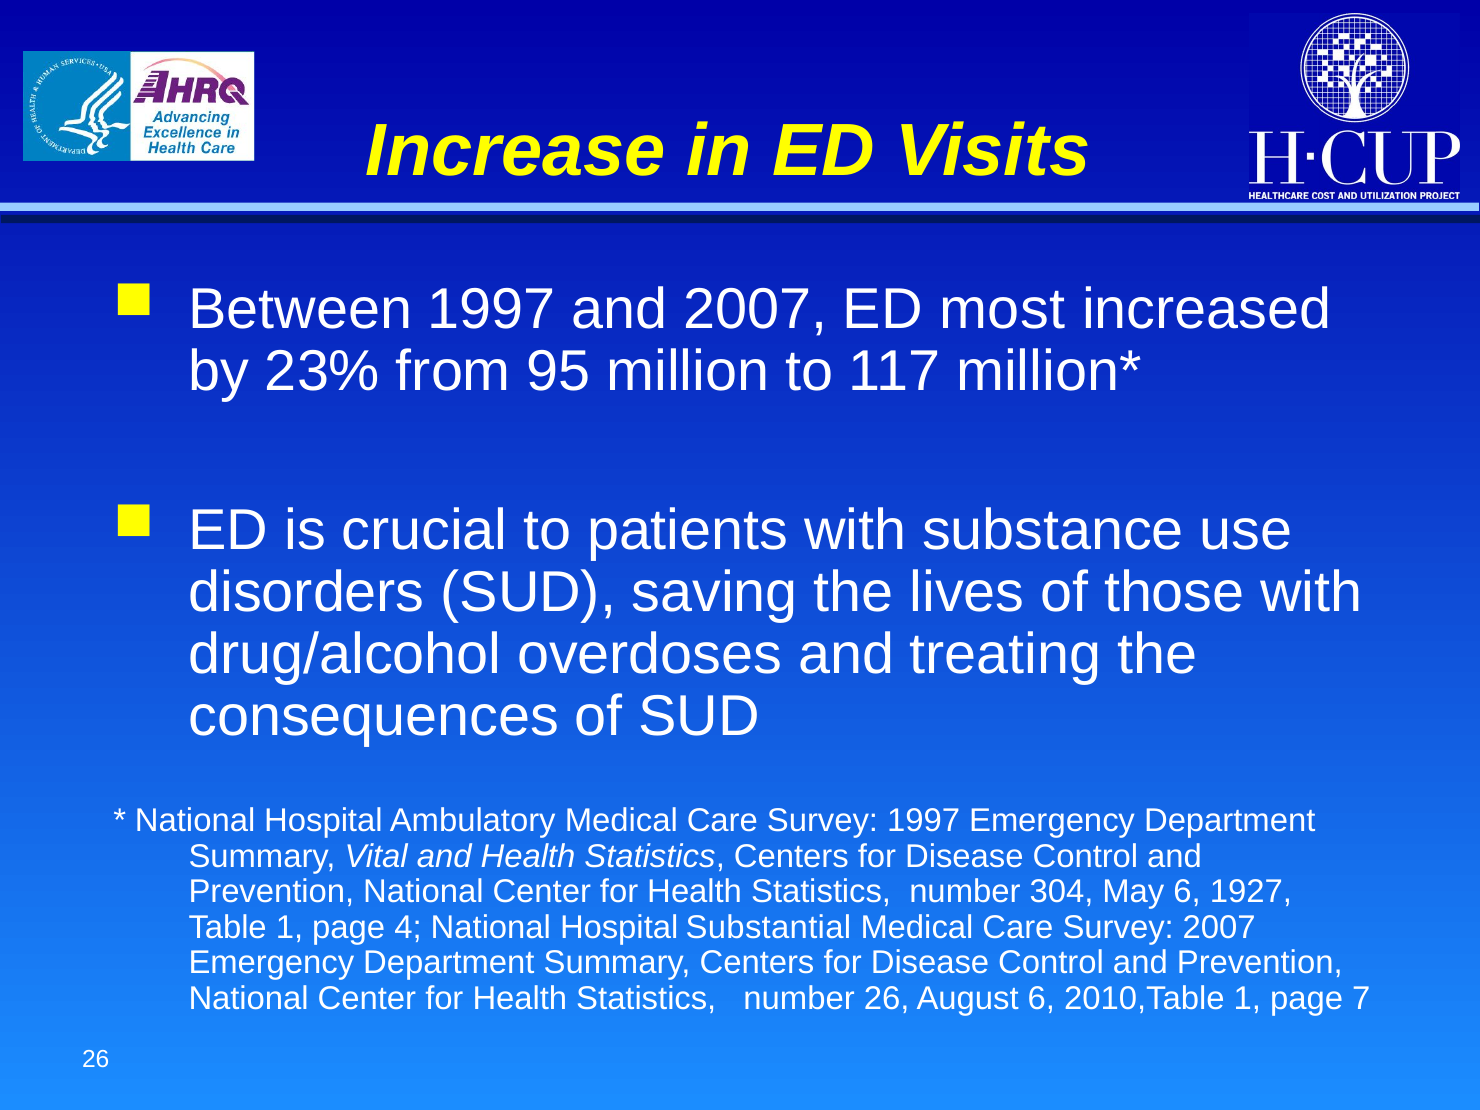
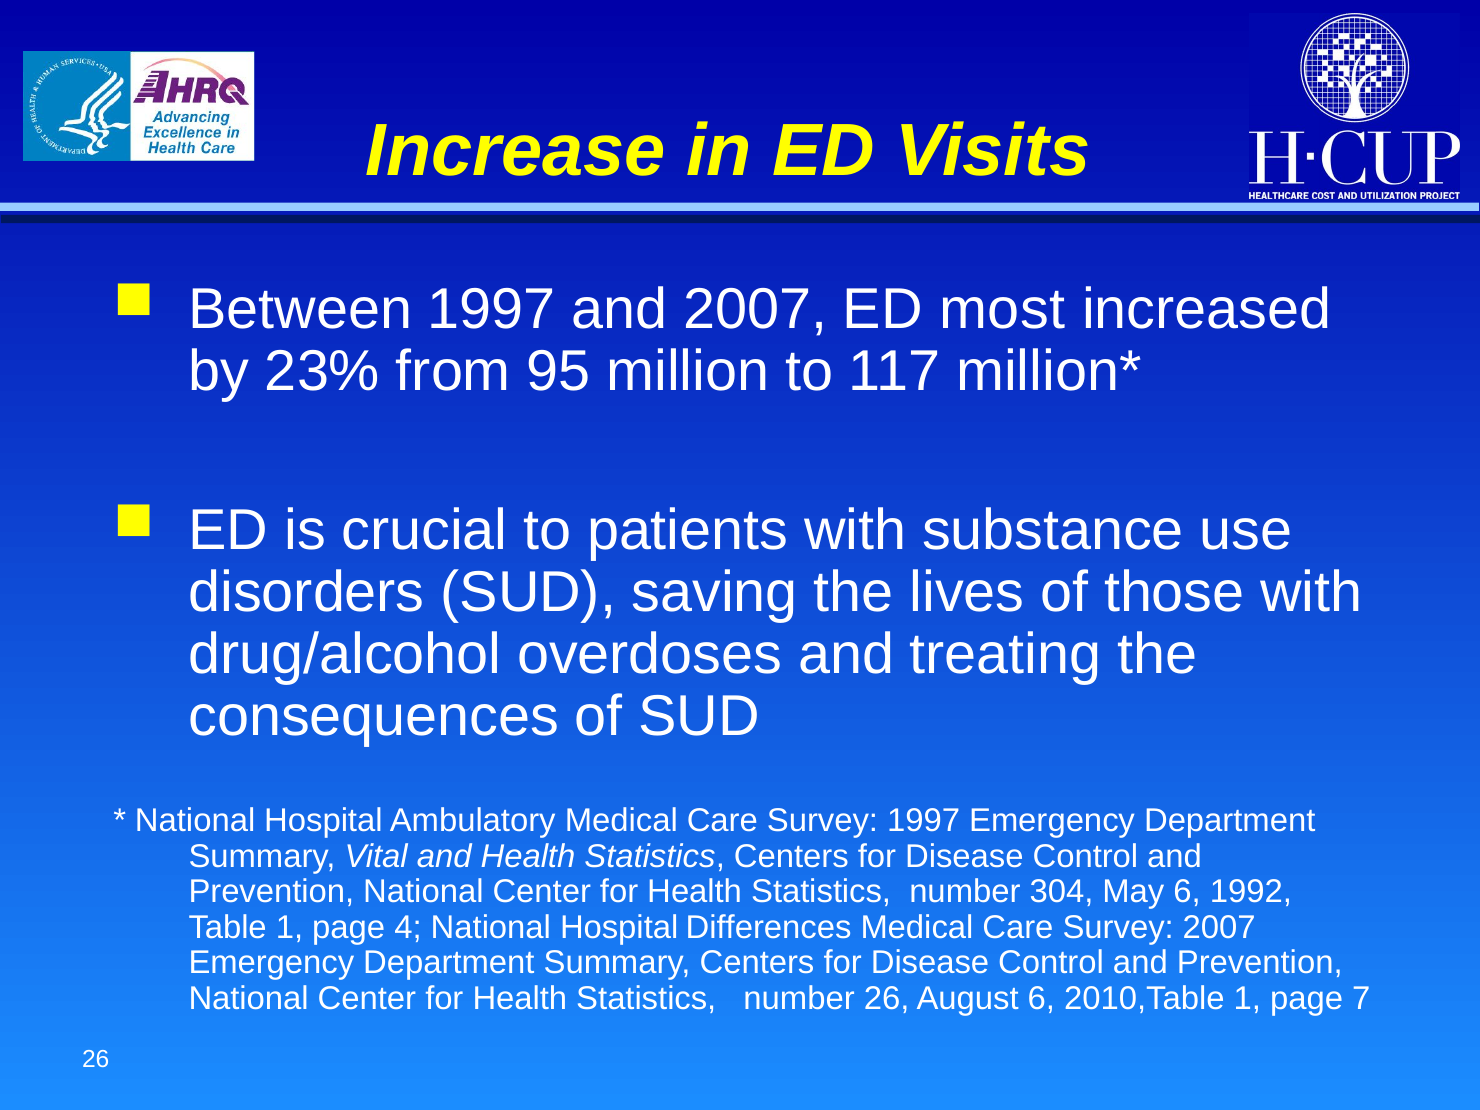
1927: 1927 -> 1992 (1251, 892)
Substantial: Substantial -> Differences (769, 927)
